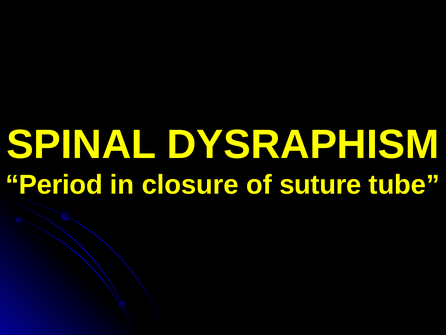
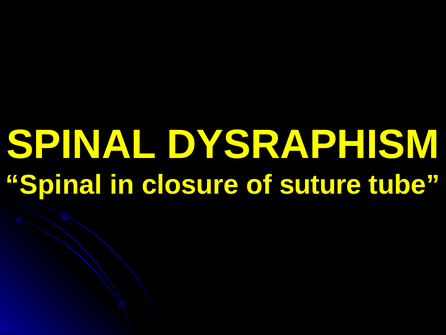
Period: Period -> Spinal (54, 184)
